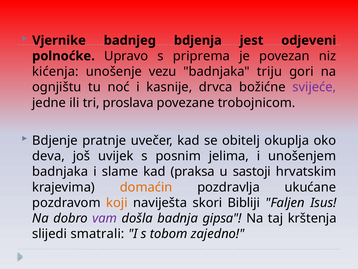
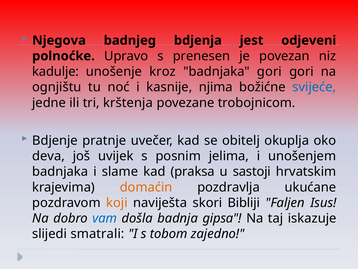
Vjernike: Vjernike -> Njegova (59, 40)
priprema: priprema -> prenesen (201, 56)
kićenja: kićenja -> kadulje (56, 71)
vezu: vezu -> kroz (163, 71)
badnjaka triju: triju -> gori (269, 71)
drvca: drvca -> njima (216, 87)
svijeće colour: purple -> blue (314, 87)
proslava: proslava -> krštenja (128, 103)
vam colour: purple -> blue (105, 218)
krštenja: krštenja -> iskazuje (312, 218)
